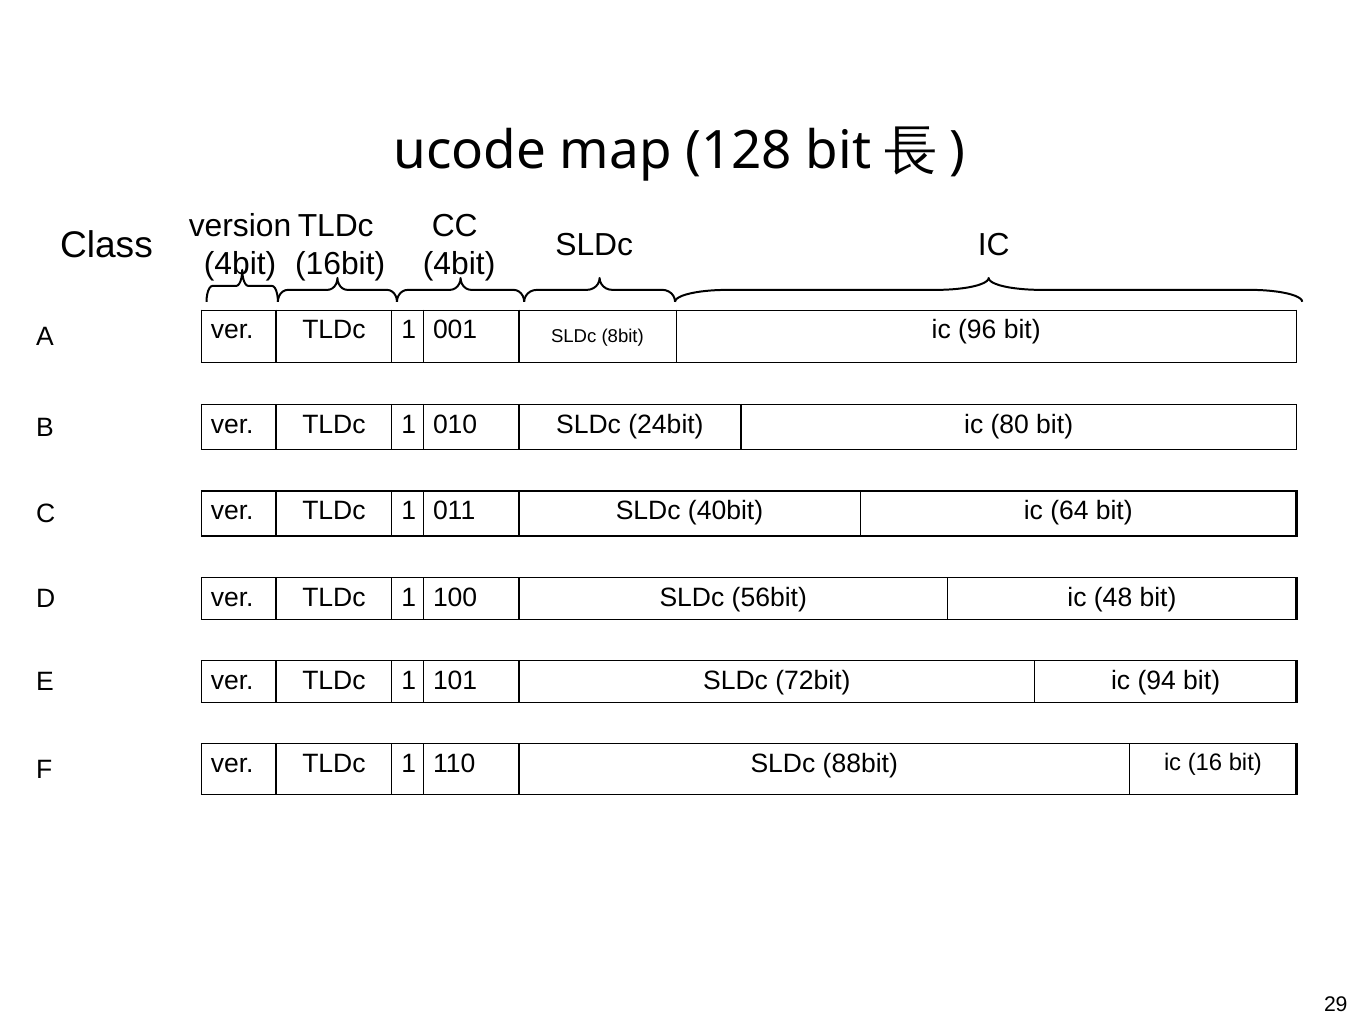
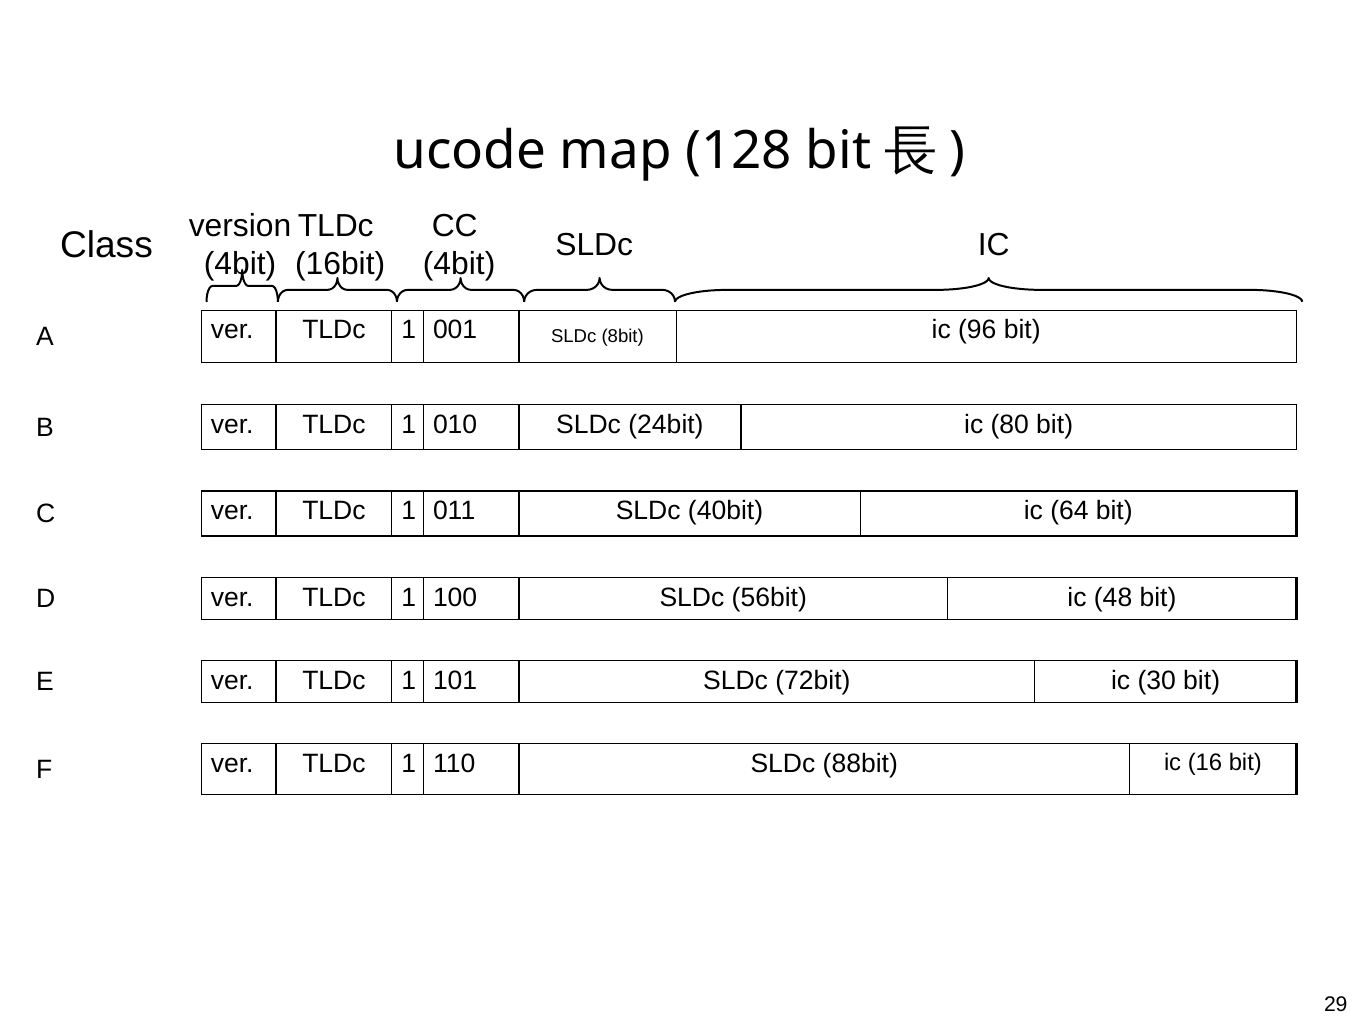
94: 94 -> 30 (1157, 681)
